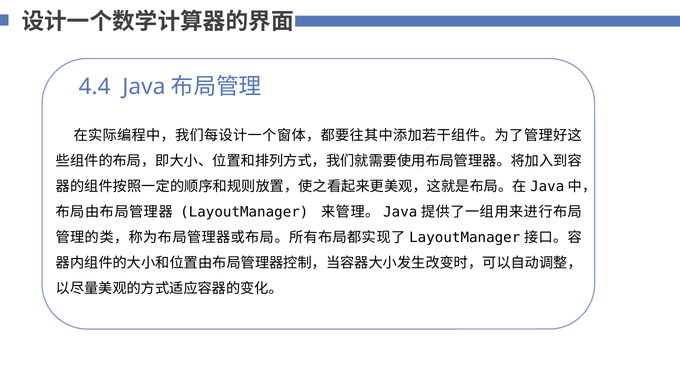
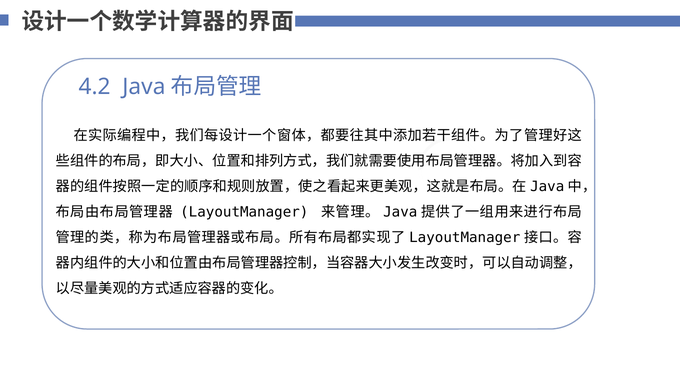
4.4: 4.4 -> 4.2 (95, 87)
